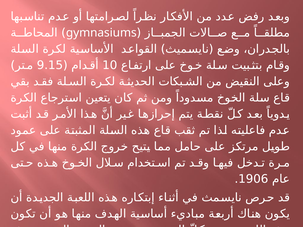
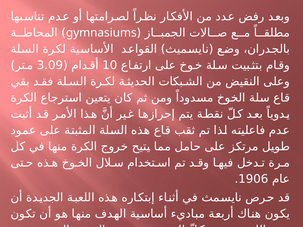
9.15: 9.15 -> 3.09 (50, 65)
